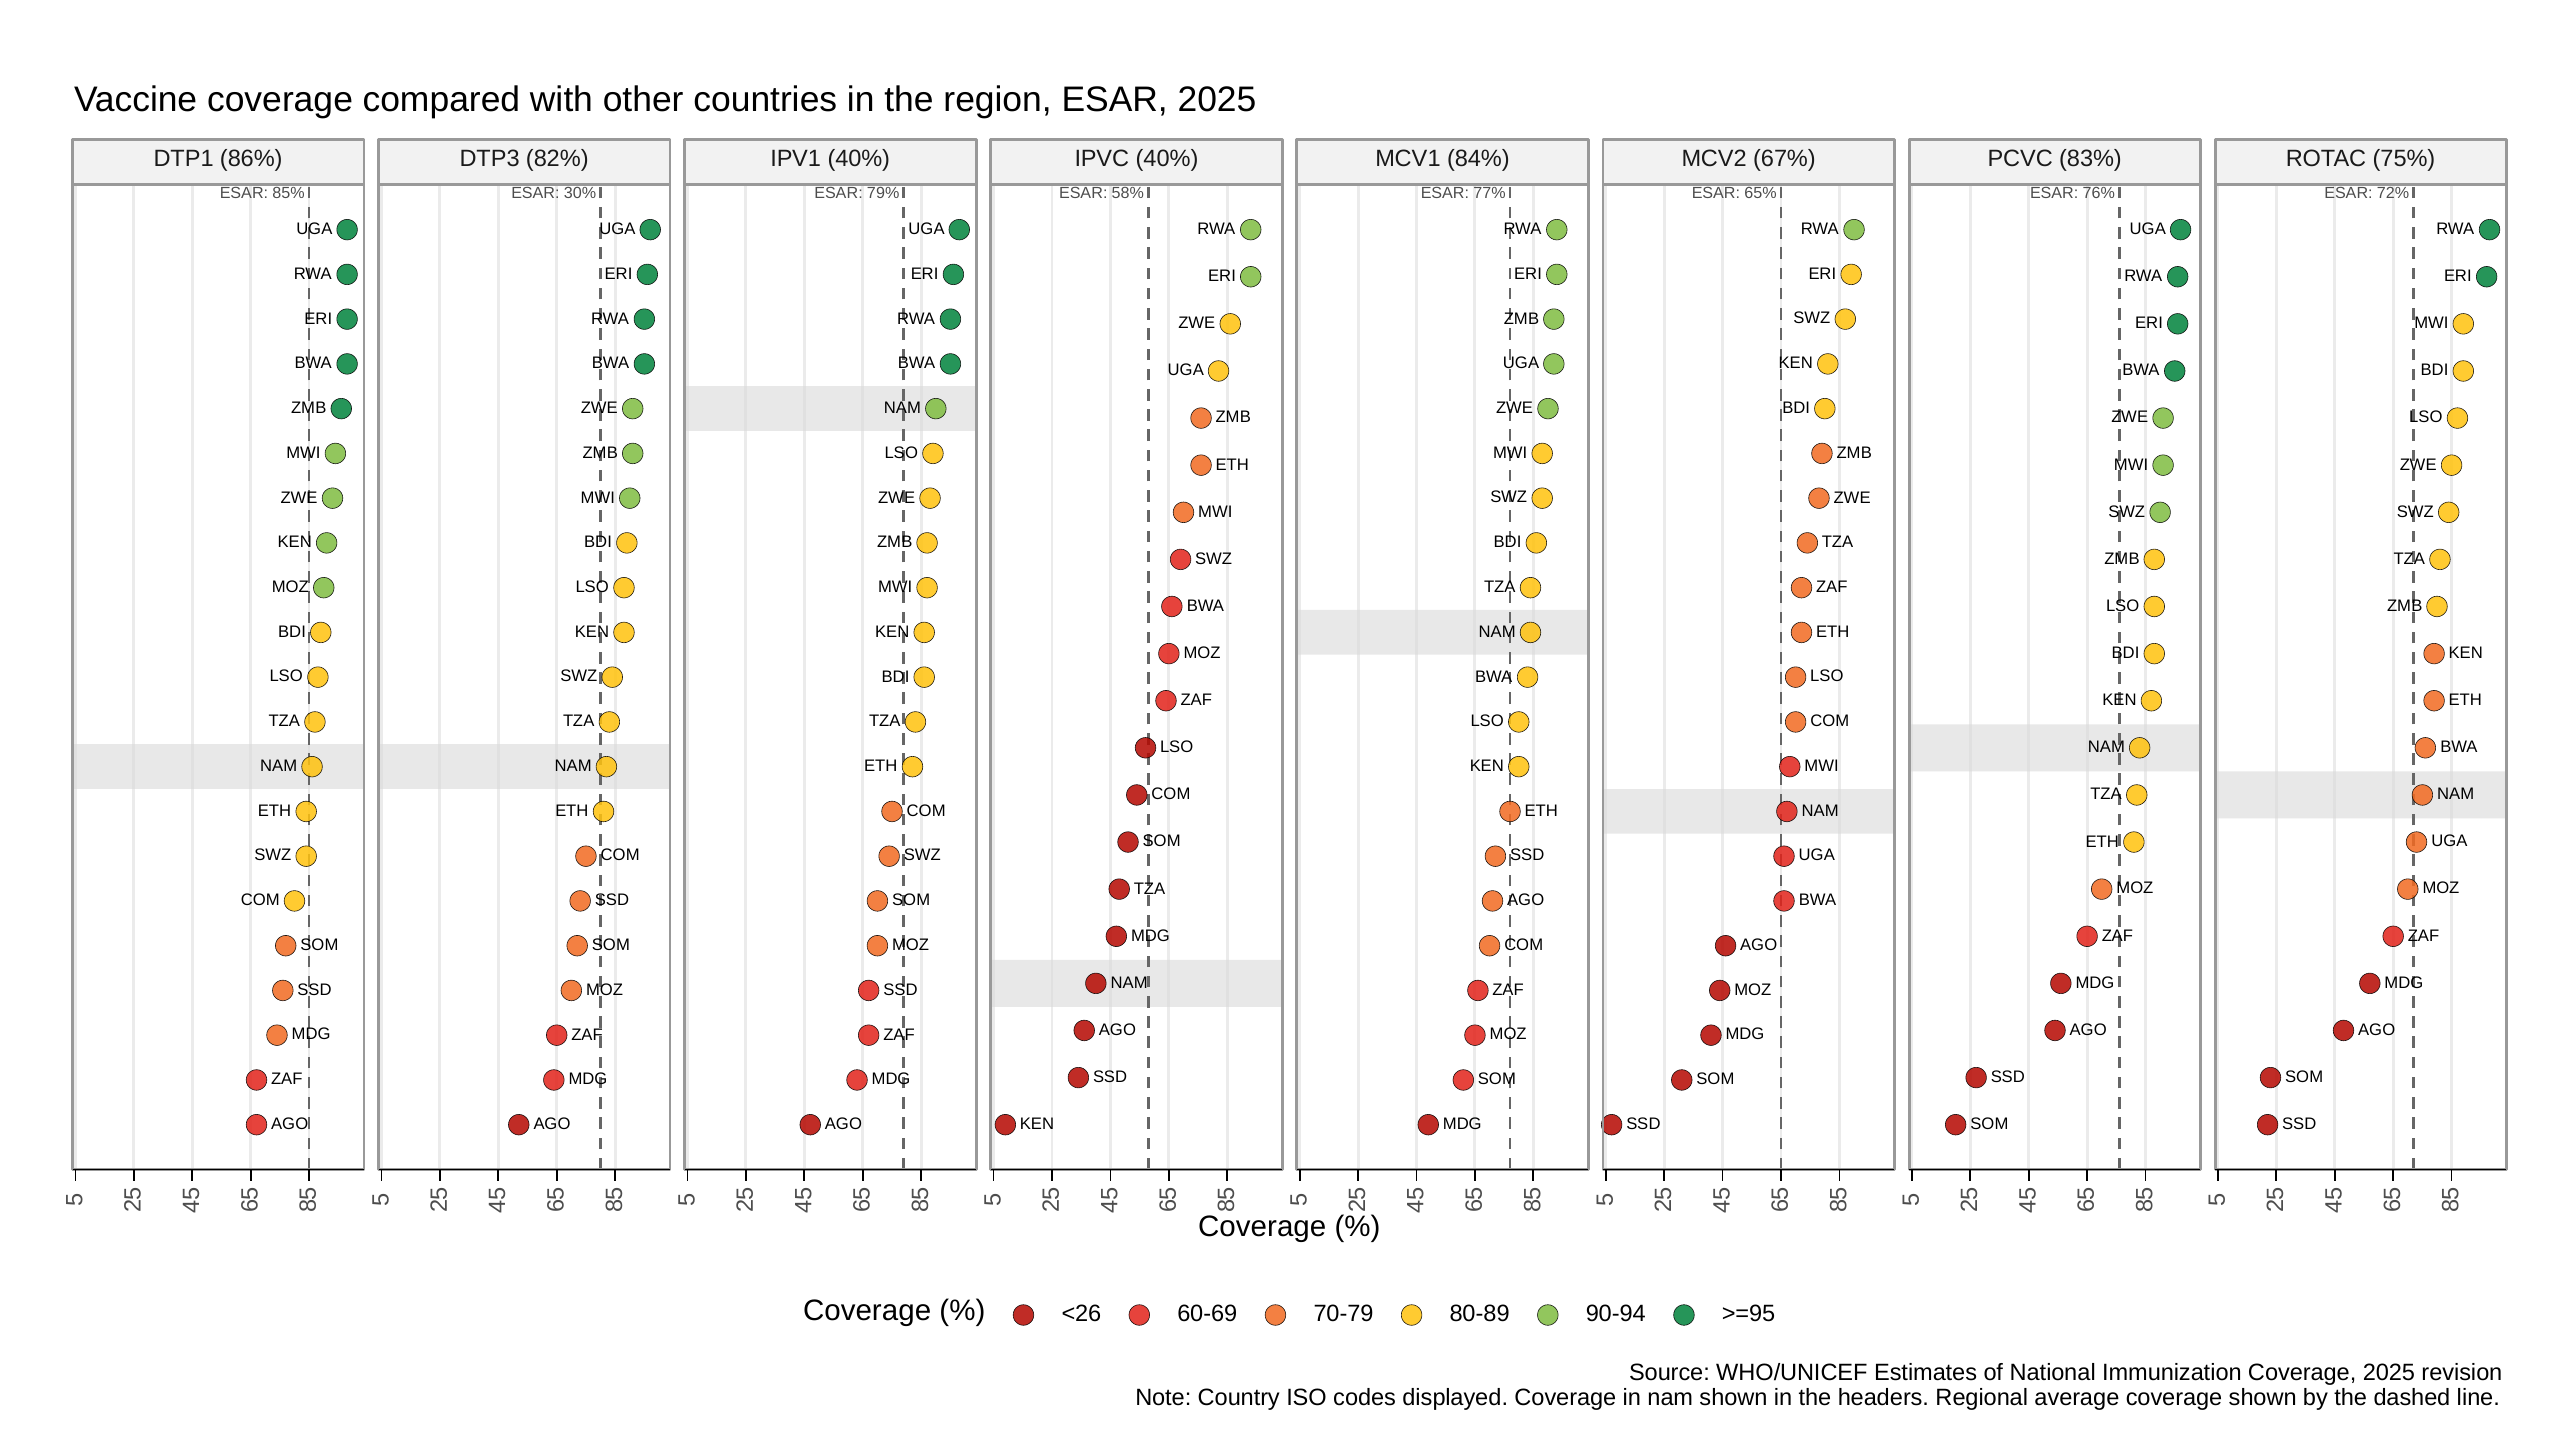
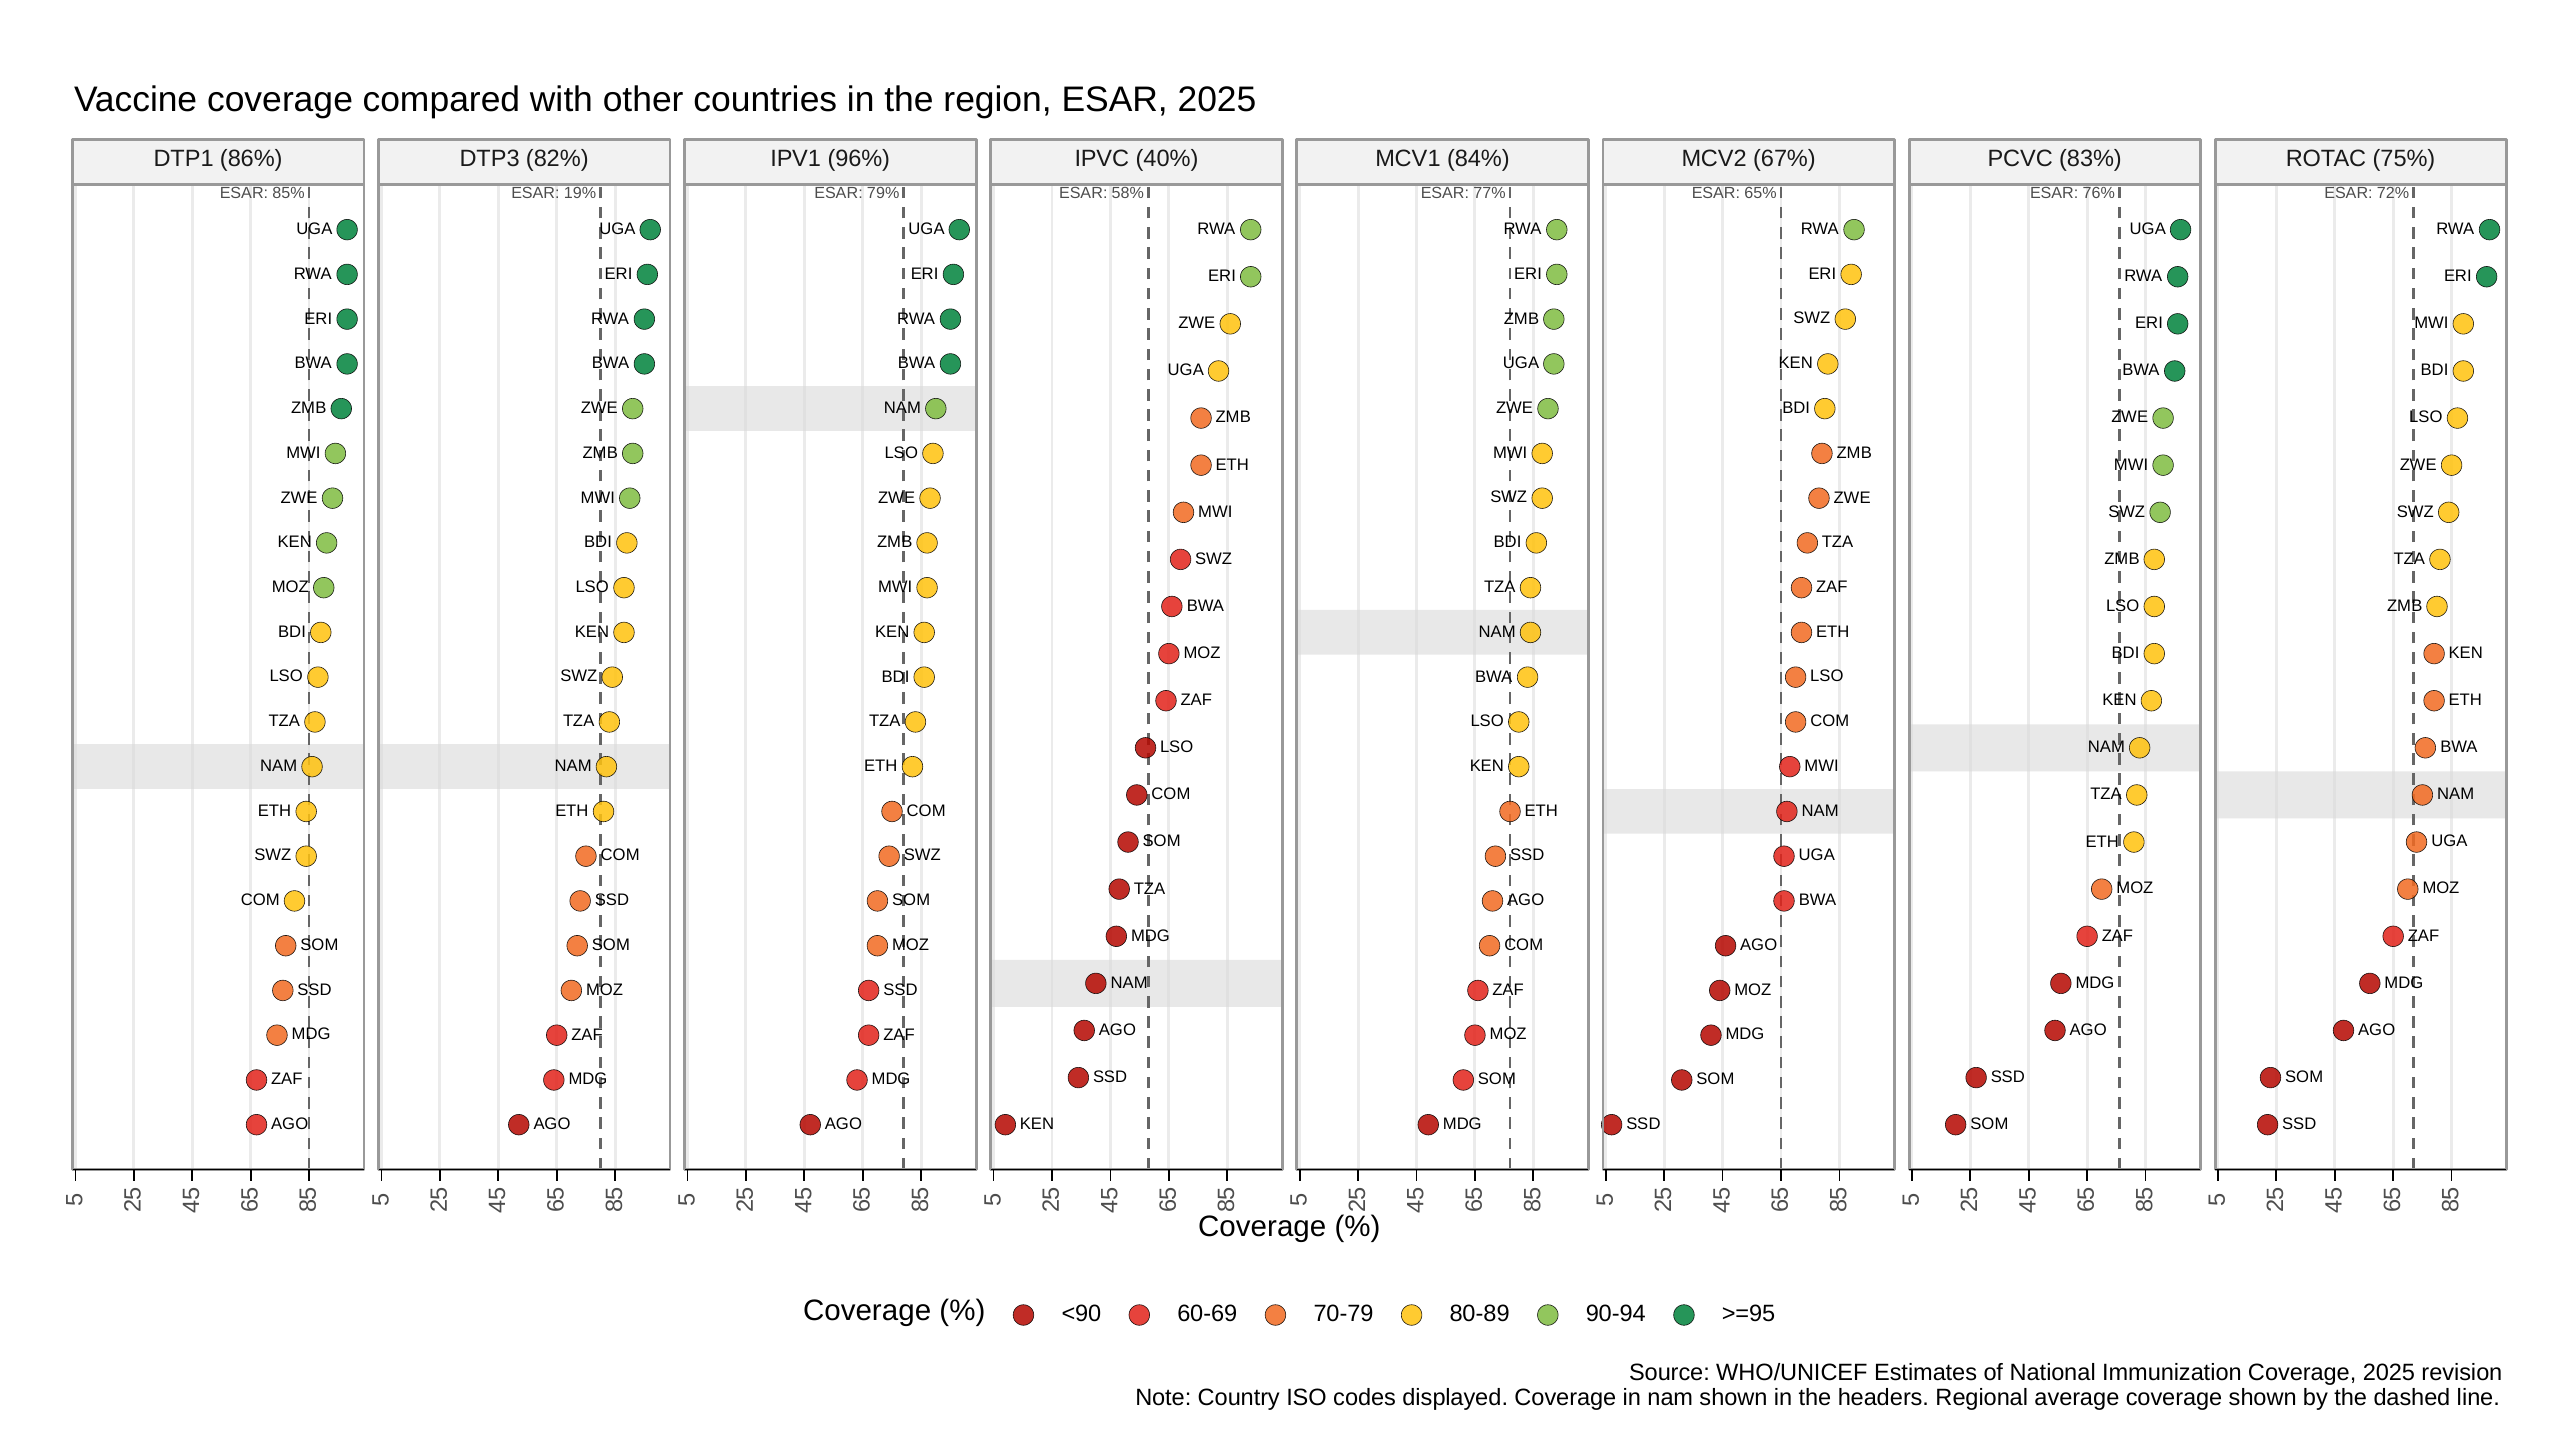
IPV1 40%: 40% -> 96% (859, 159)
30%: 30% -> 19% (580, 193)
<26: <26 -> <90 (1081, 1314)
